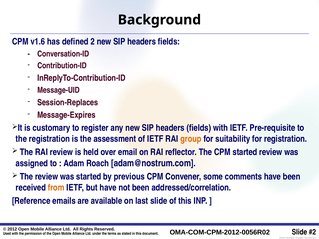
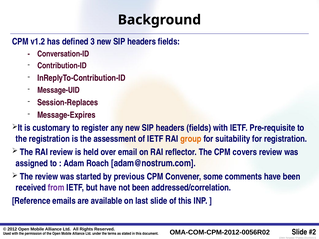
v1.6: v1.6 -> v1.2 (38, 42)
2: 2 -> 3 (93, 42)
CPM started: started -> covers (245, 152)
from colour: orange -> purple (56, 188)
